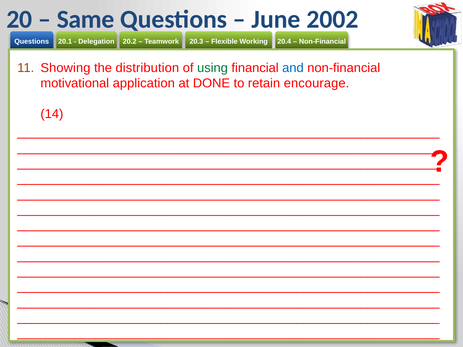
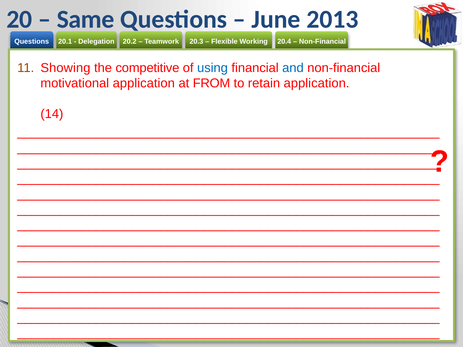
2002: 2002 -> 2013 (332, 19)
distribution: distribution -> competitive (147, 68)
using colour: green -> blue (213, 68)
DONE: DONE -> FROM (212, 83)
retain encourage: encourage -> application (317, 83)
